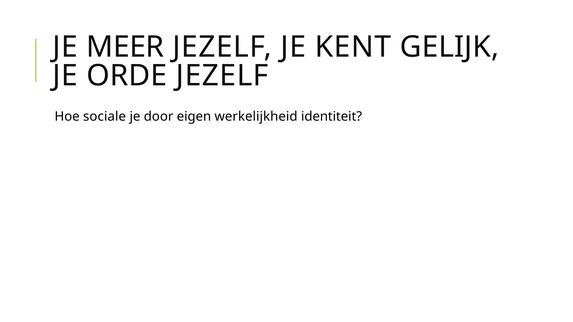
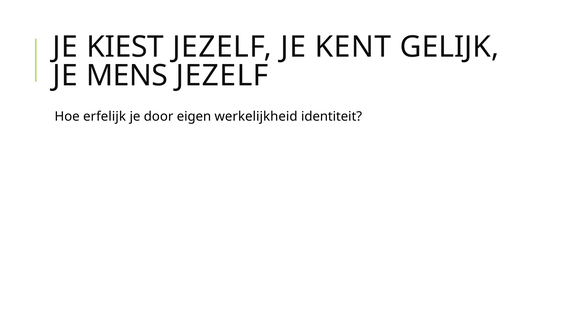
MEER: MEER -> KIEST (125, 47)
ORDE: ORDE -> MENS (127, 76)
sociale: sociale -> erfelijk (105, 117)
